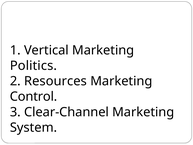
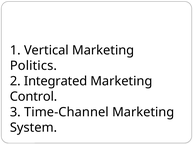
Resources: Resources -> Integrated (56, 81)
Clear-Channel: Clear-Channel -> Time-Channel (66, 112)
